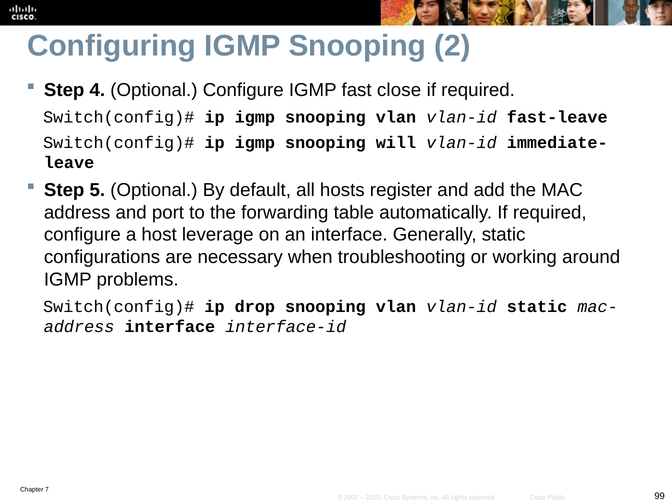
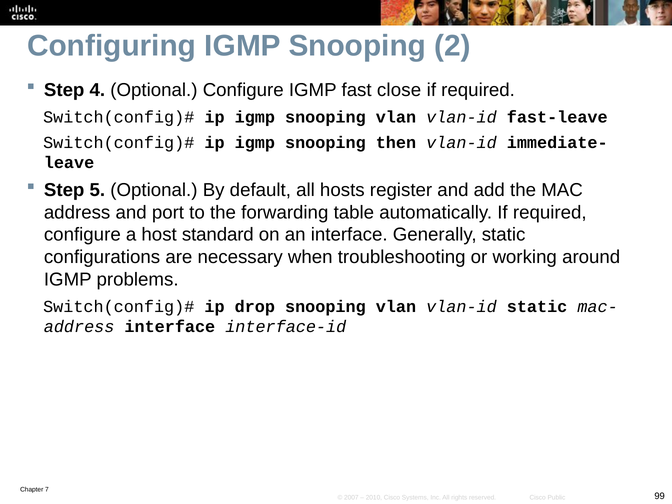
will: will -> then (396, 143)
leverage: leverage -> standard (218, 235)
